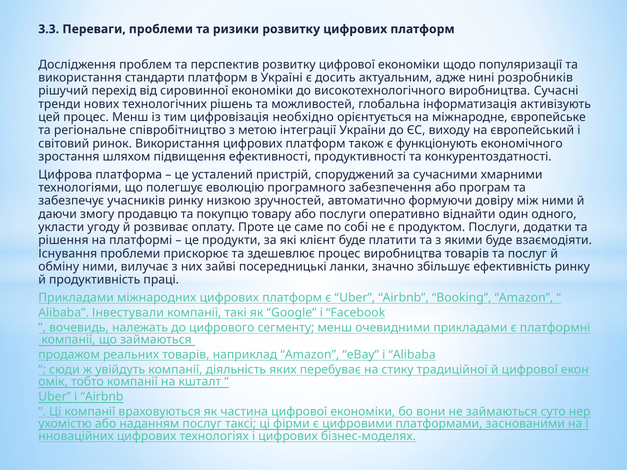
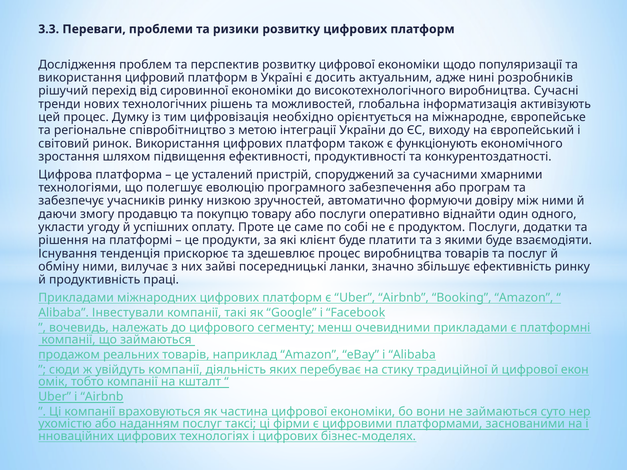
стандарти: стандарти -> цифровий (155, 78)
процес Менш: Менш -> Думку (130, 117)
розвиває: розвиває -> успішних (161, 227)
Існування проблеми: проблеми -> тенденція (130, 254)
